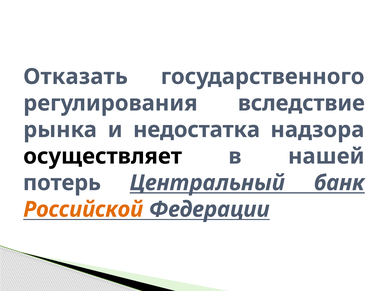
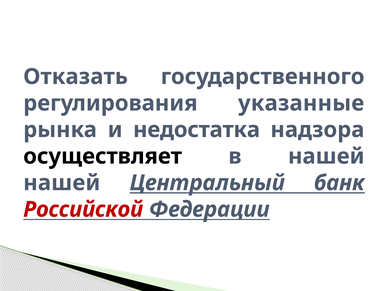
вследствие: вследствие -> указанные (301, 103)
потерь: потерь -> нашей (62, 183)
Российской colour: orange -> red (83, 209)
